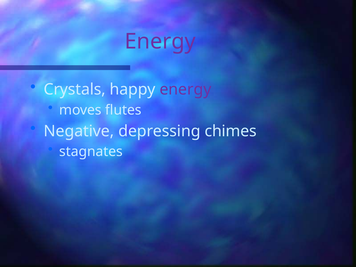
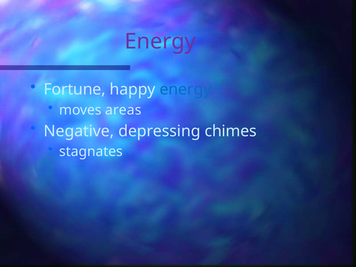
Crystals: Crystals -> Fortune (75, 90)
energy colour: purple -> blue (185, 90)
flutes: flutes -> areas (123, 110)
